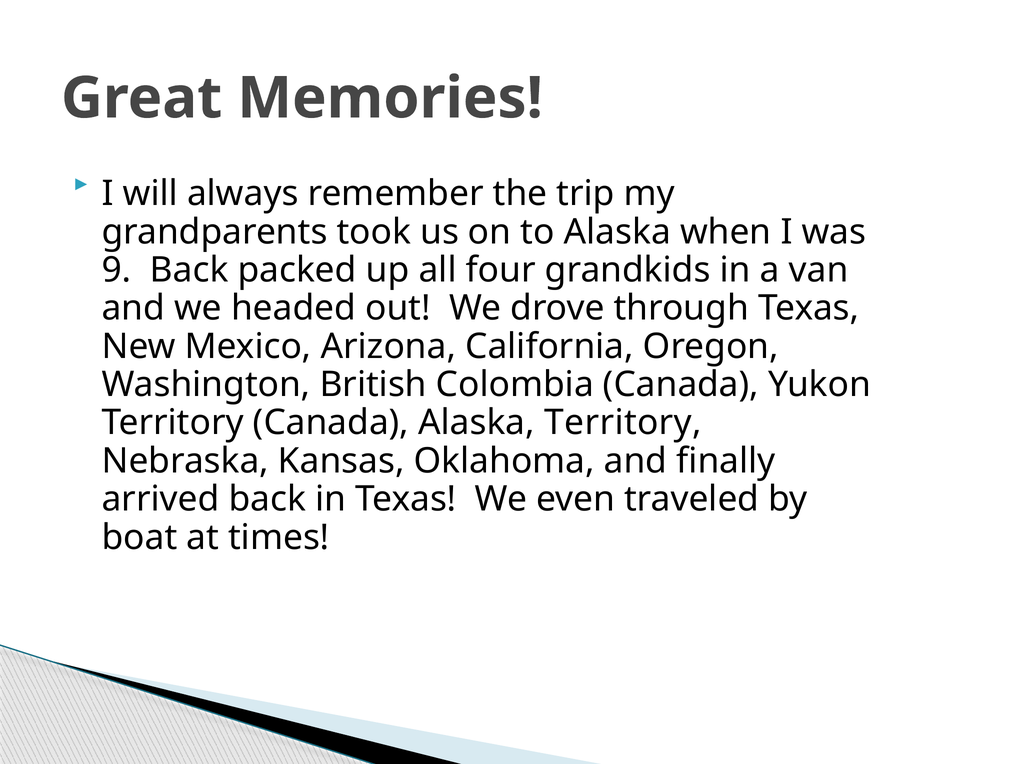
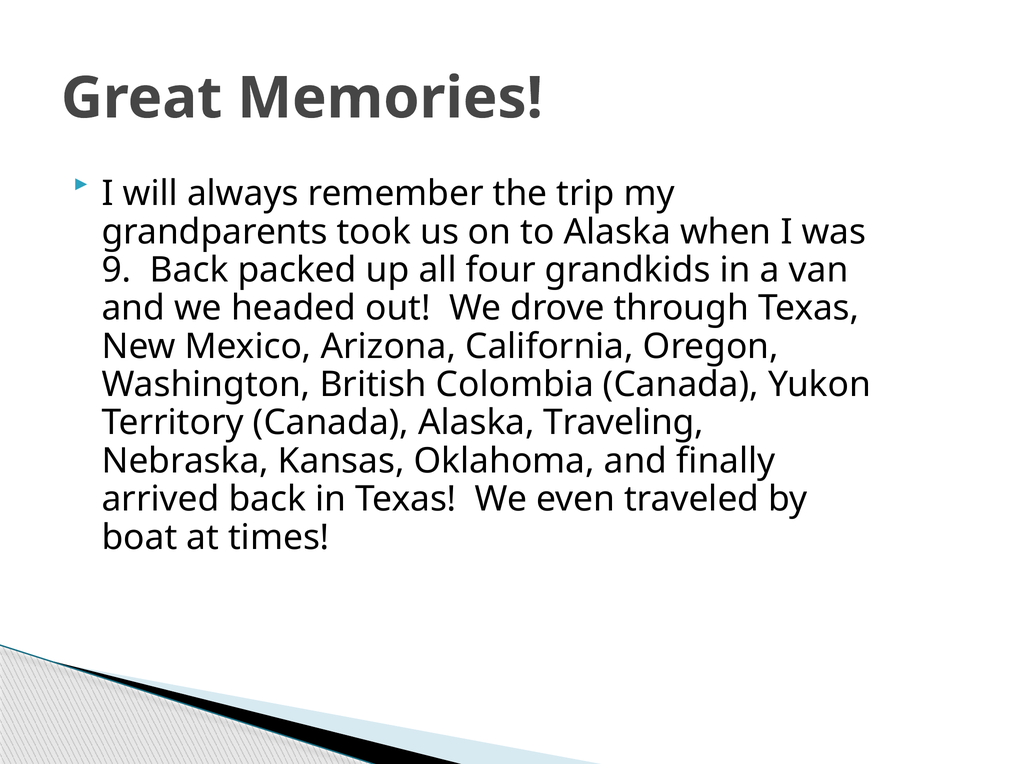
Alaska Territory: Territory -> Traveling (623, 423)
